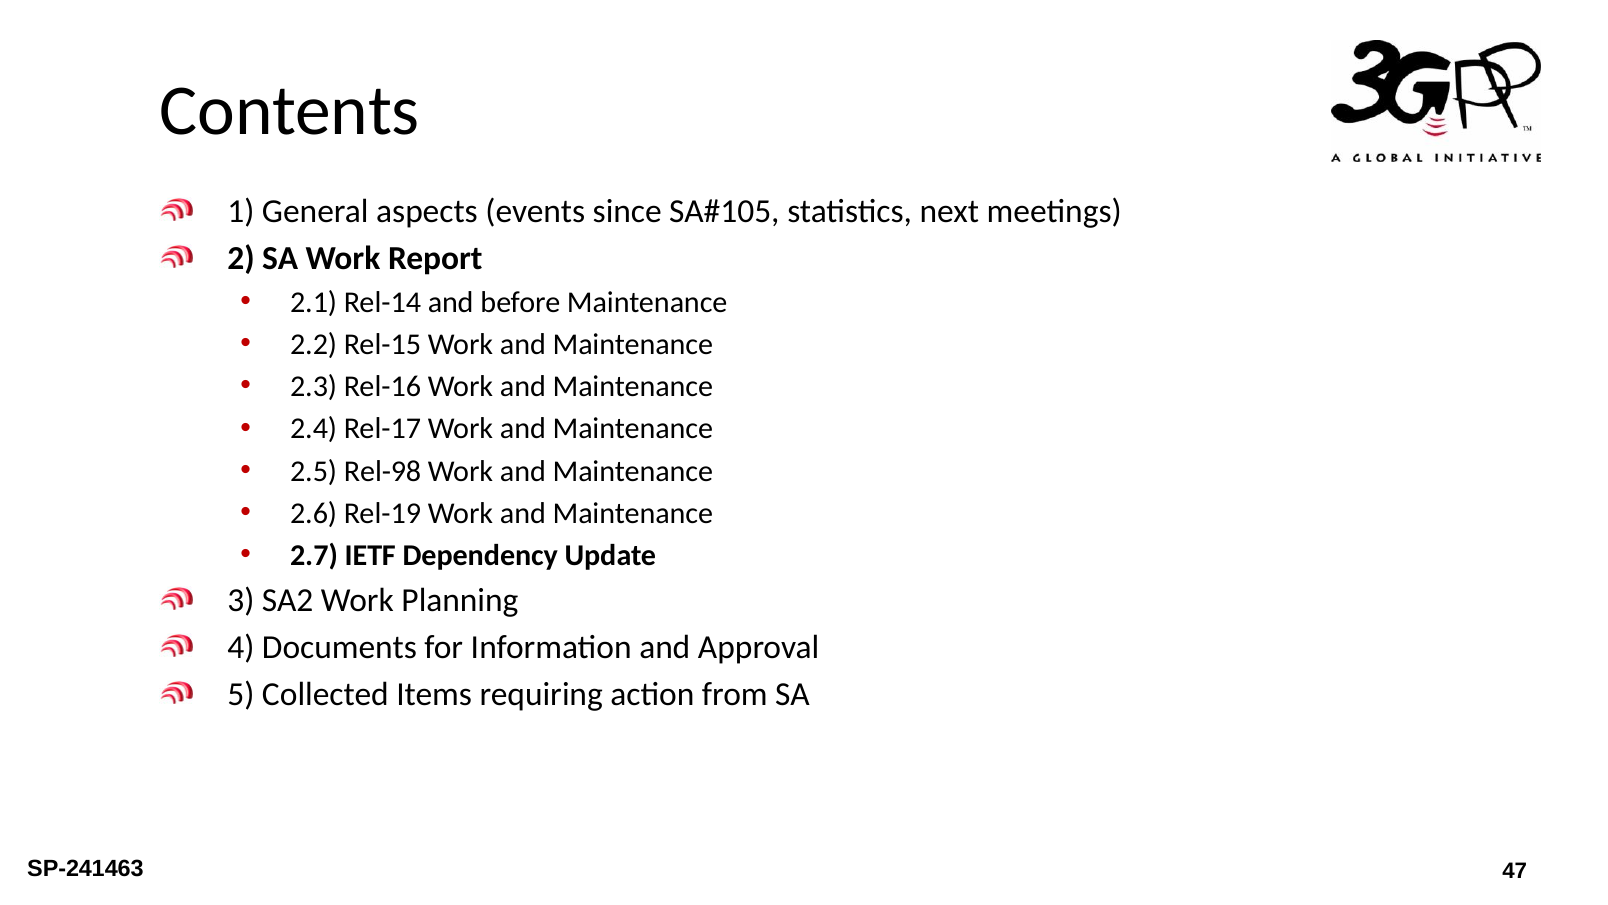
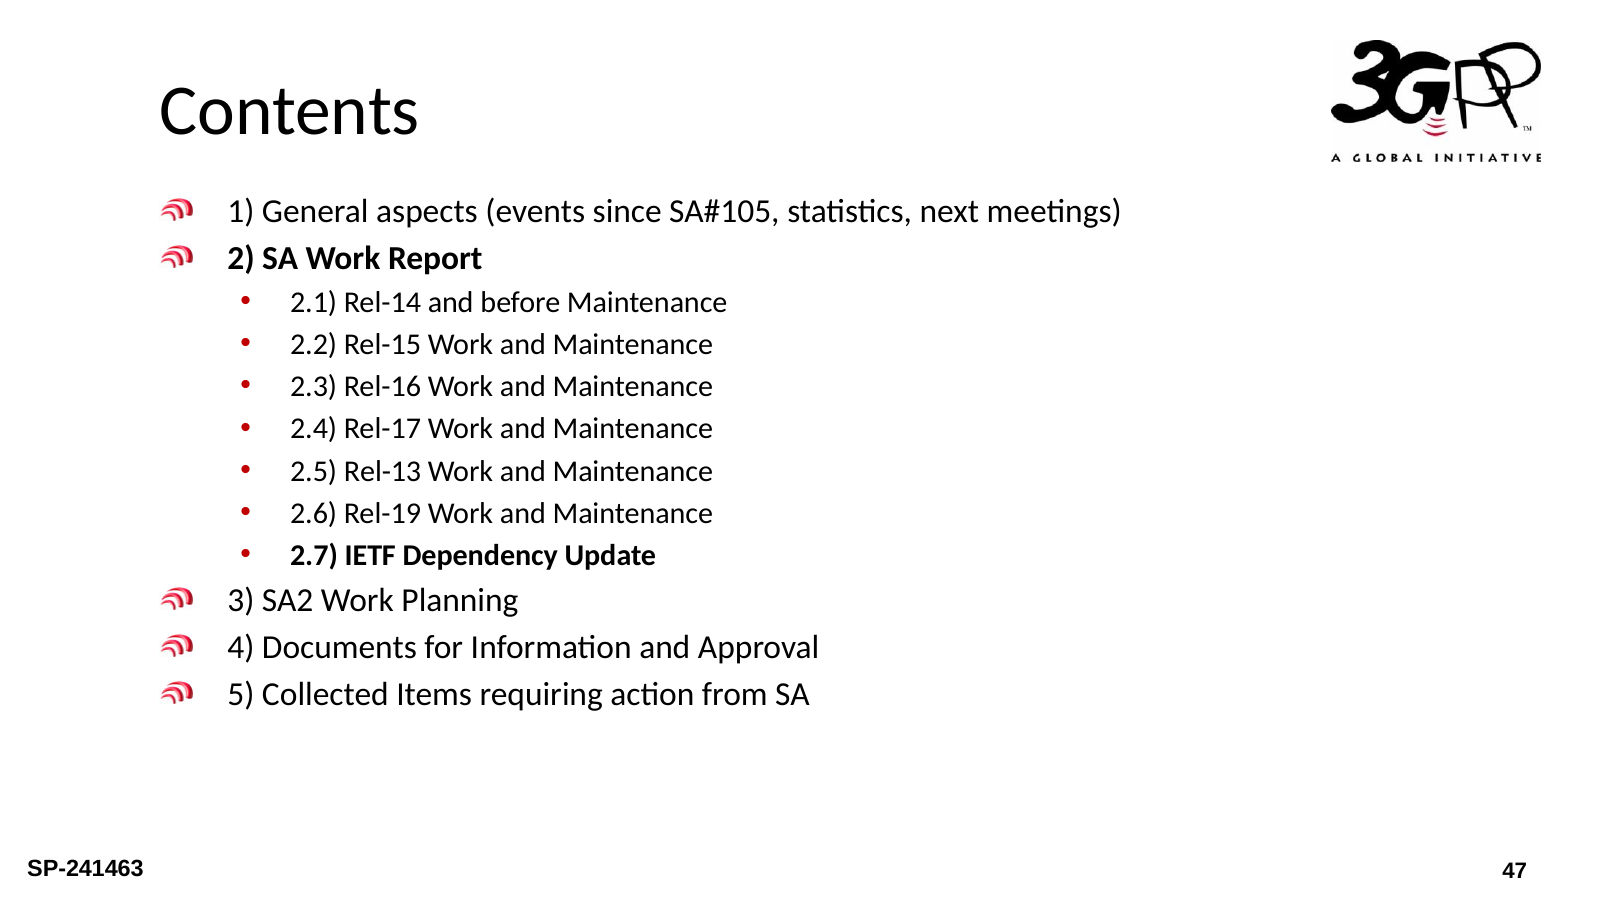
Rel-98: Rel-98 -> Rel-13 (383, 471)
